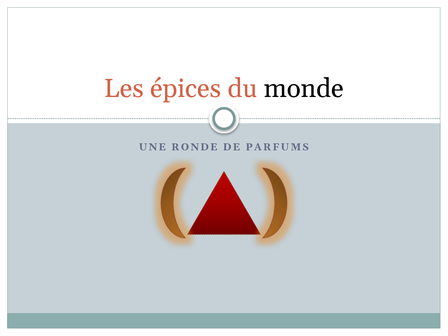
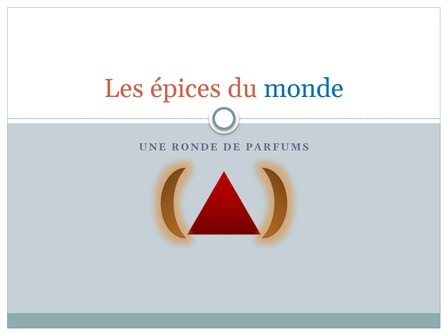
monde colour: black -> blue (304, 88)
